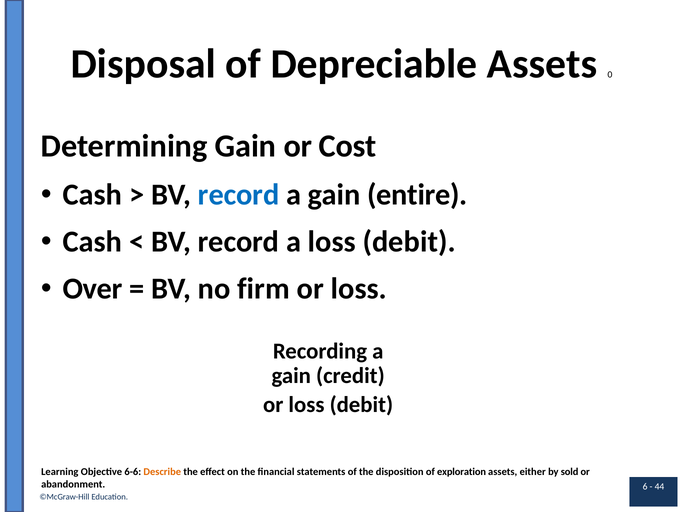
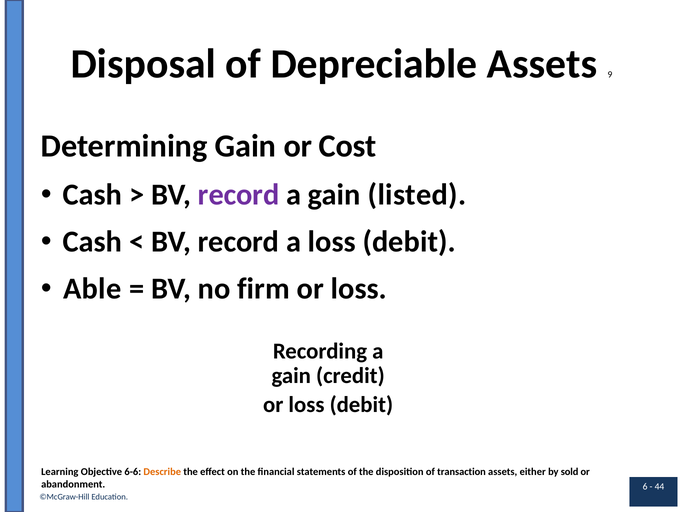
0: 0 -> 9 (610, 74)
record colour: blue -> purple (239, 195)
entire: entire -> listed (417, 195)
Over: Over -> Able (92, 289)
exploration: exploration -> transaction (462, 472)
